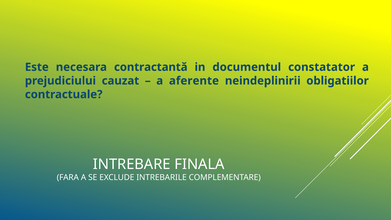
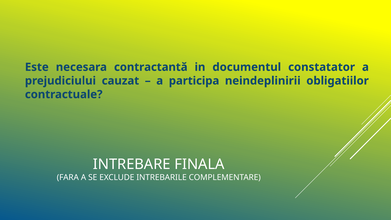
aferente: aferente -> participa (194, 81)
